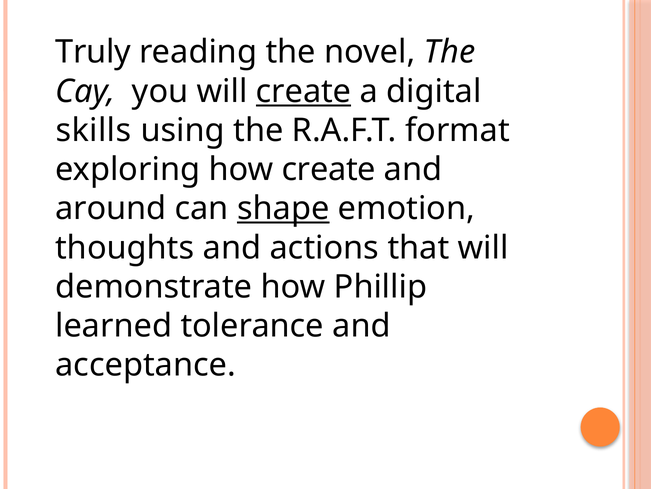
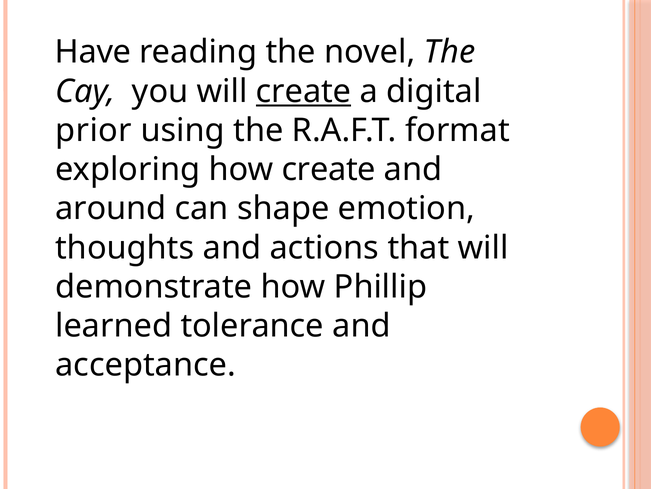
Truly: Truly -> Have (93, 52)
skills: skills -> prior (94, 130)
shape underline: present -> none (283, 208)
